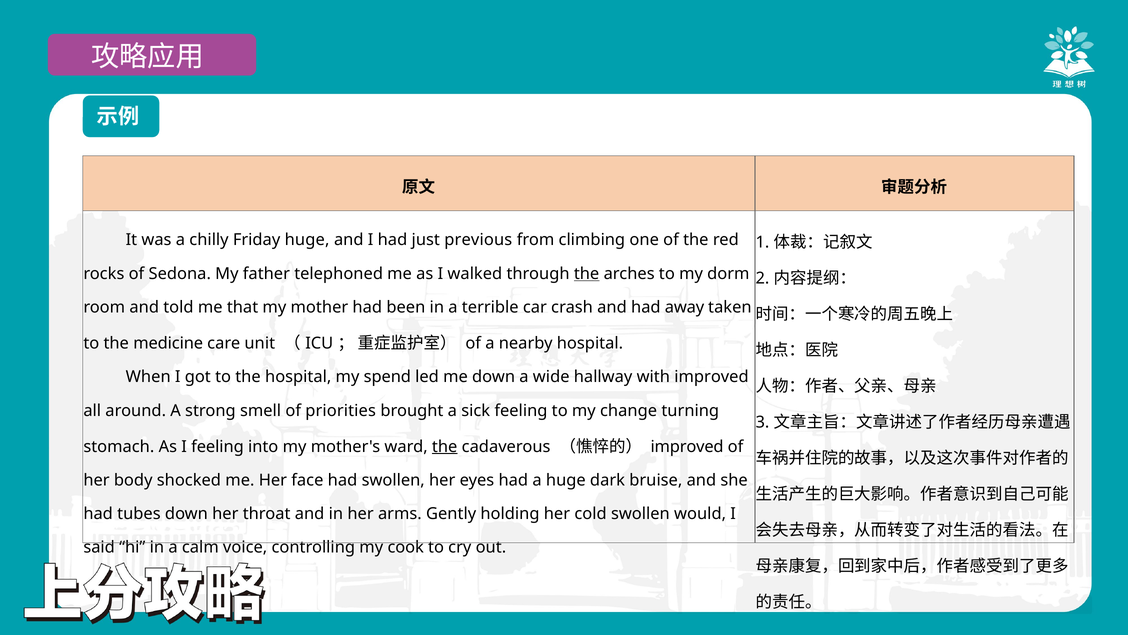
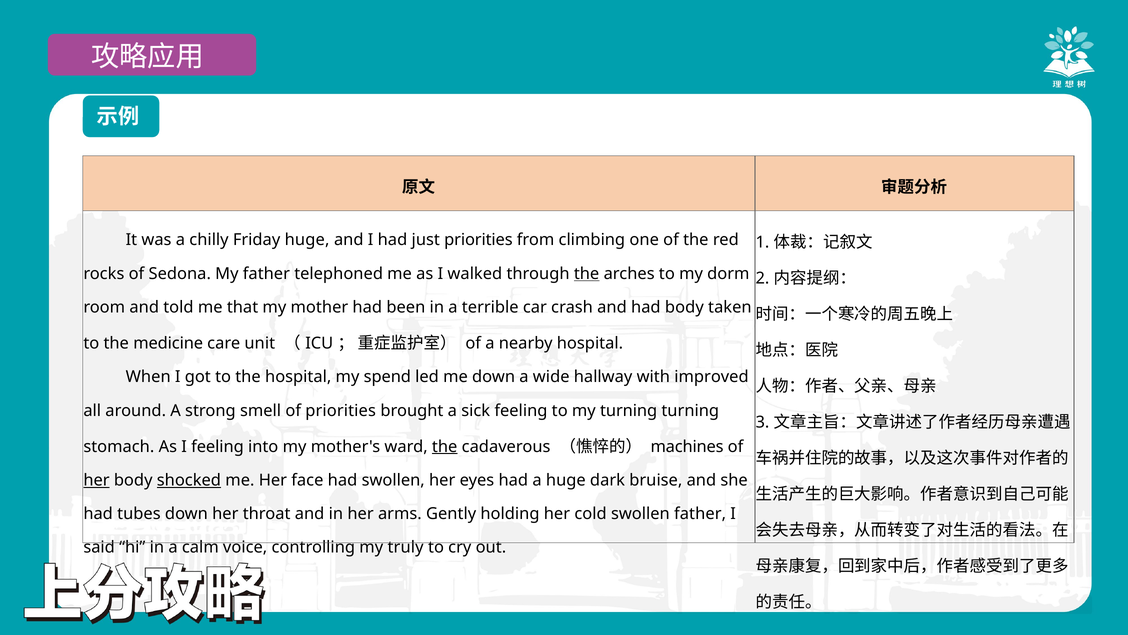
just previous: previous -> priorities (478, 240)
had away: away -> body (684, 307)
my change: change -> turning (629, 410)
improved: improved -> machines (687, 446)
her underline: none -> present (97, 480)
shocked underline: none -> present (189, 480)
swollen would: would -> father (700, 513)
cook: cook -> truly (406, 547)
